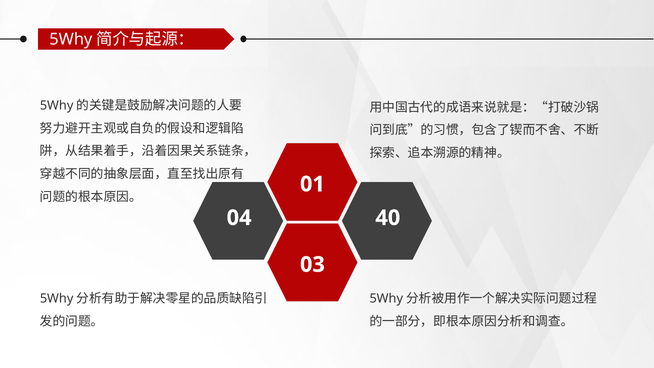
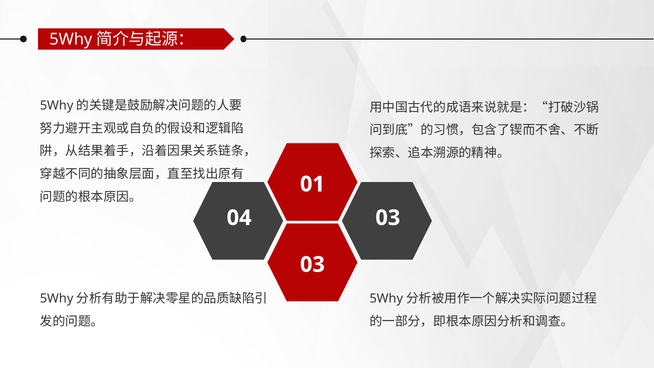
04 40: 40 -> 03 (388, 218)
